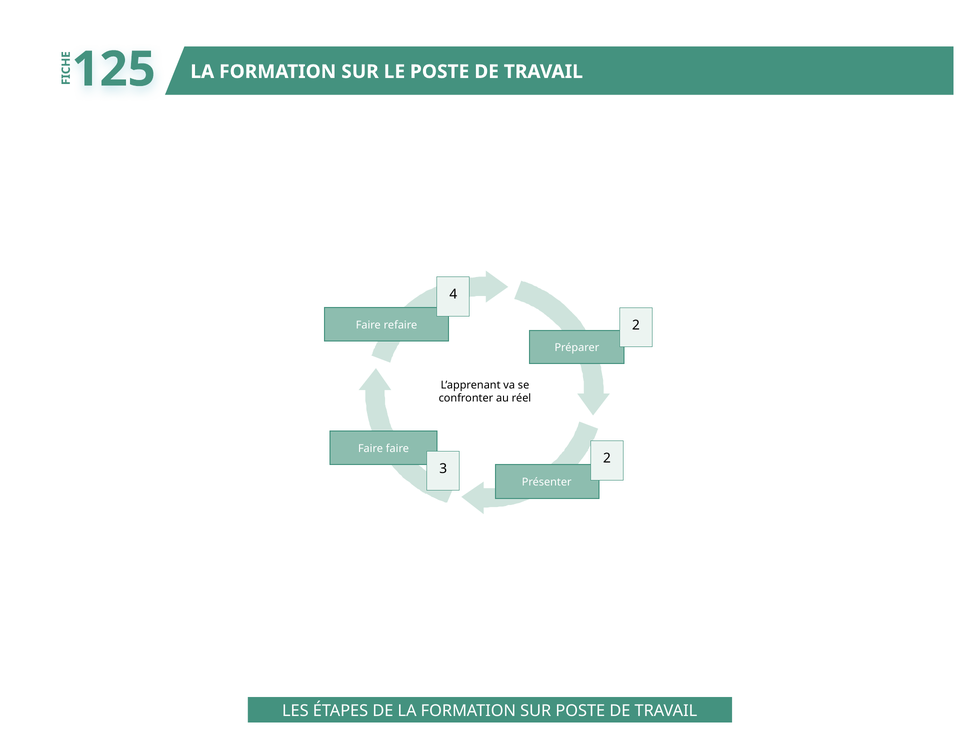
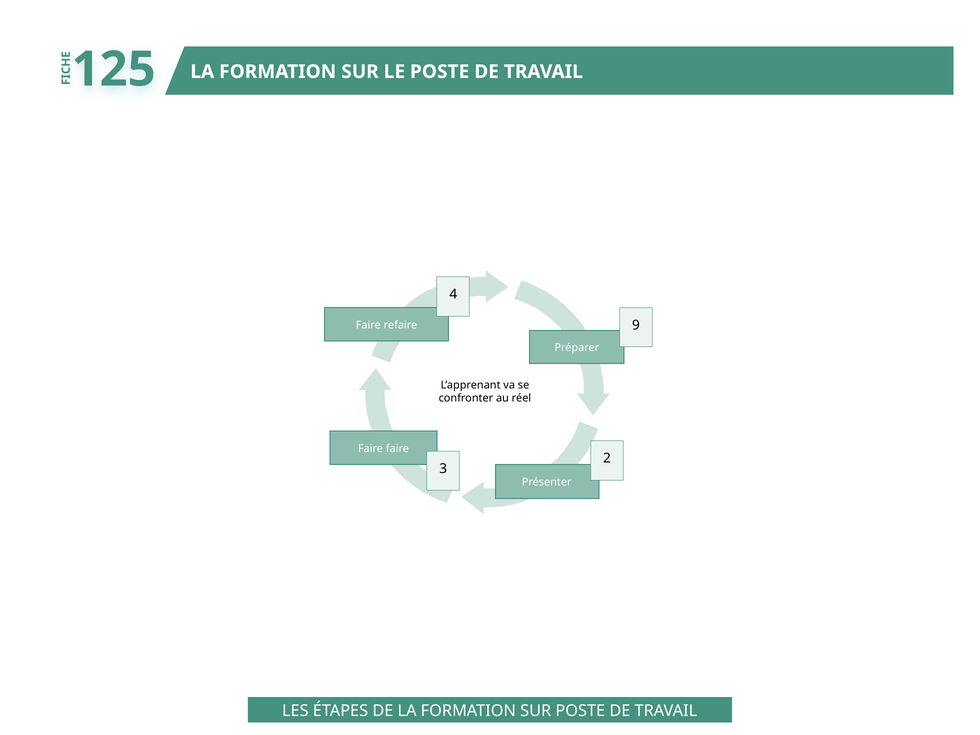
refaire 2: 2 -> 9 (636, 325)
